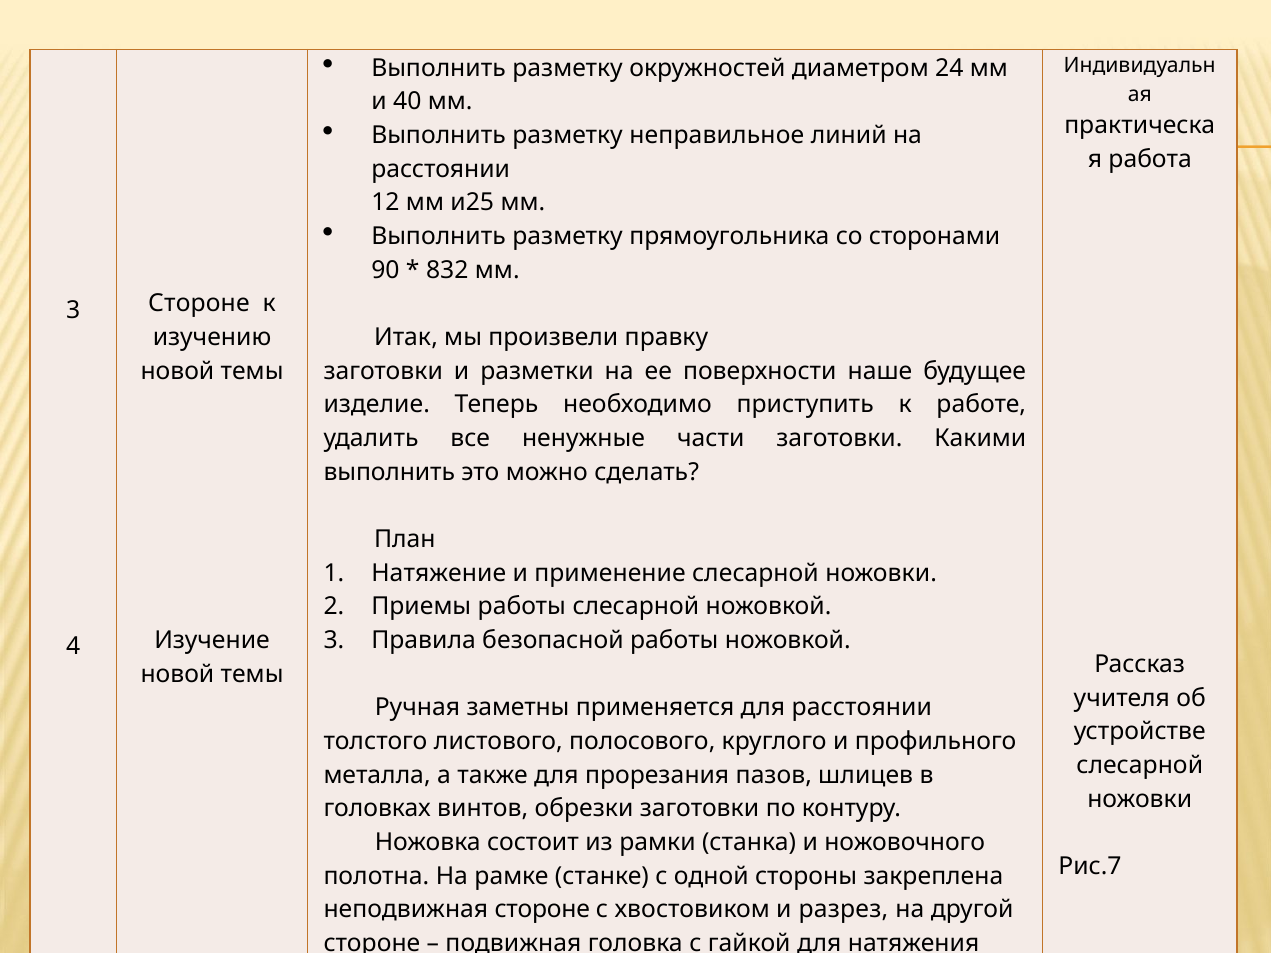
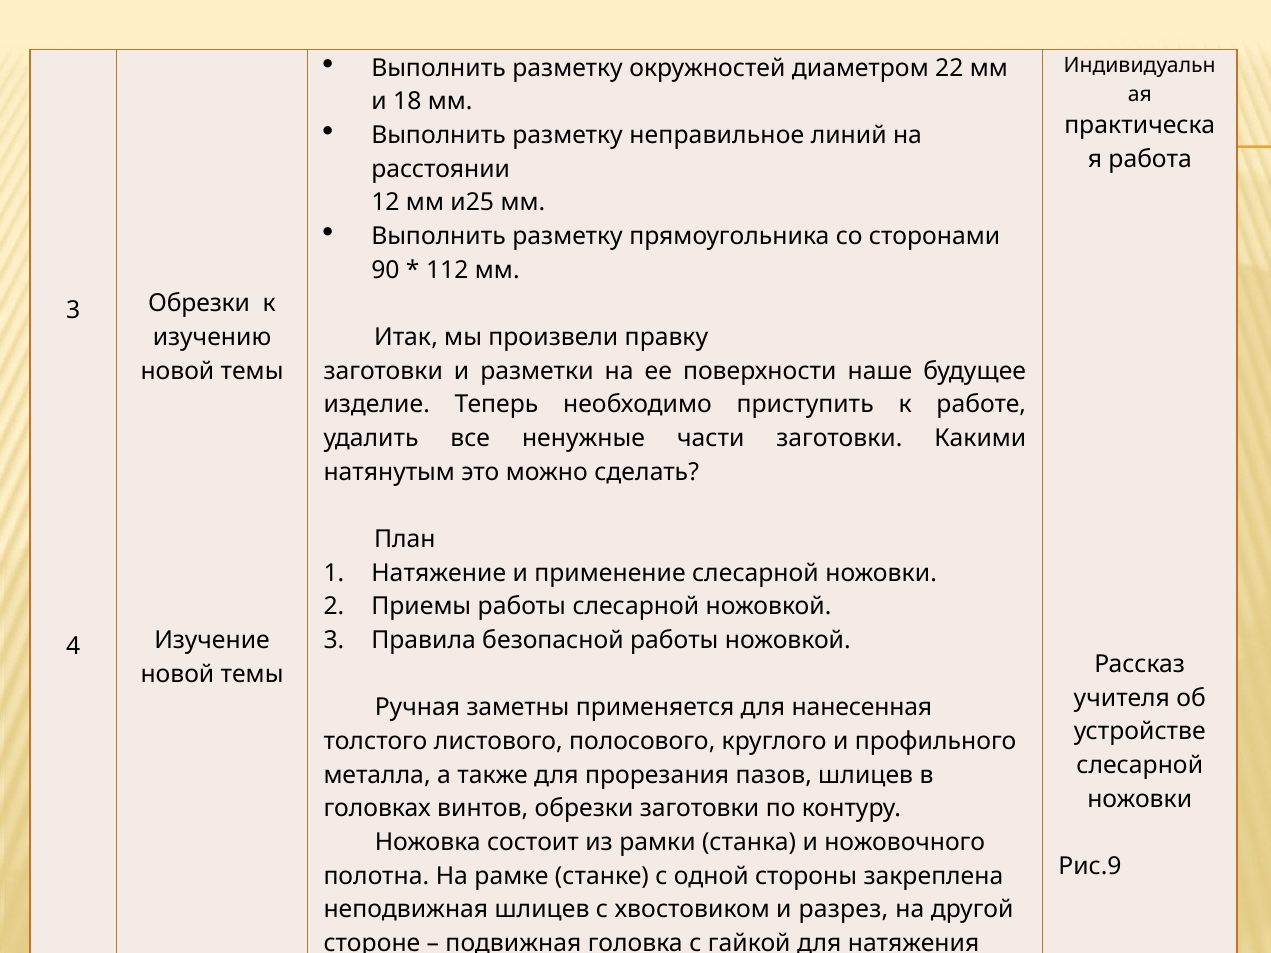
24: 24 -> 22 (949, 68)
40: 40 -> 18 (407, 102)
832: 832 -> 112 (447, 270)
Стороне: Стороне -> Обрезки (199, 304)
выполнить: выполнить -> натянутым (389, 472)
для расстоянии: расстоянии -> нанесенная (862, 708)
Рис.7: Рис.7 -> Рис.9 (1090, 866)
неподвижная стороне: стороне -> шлицев (542, 910)
